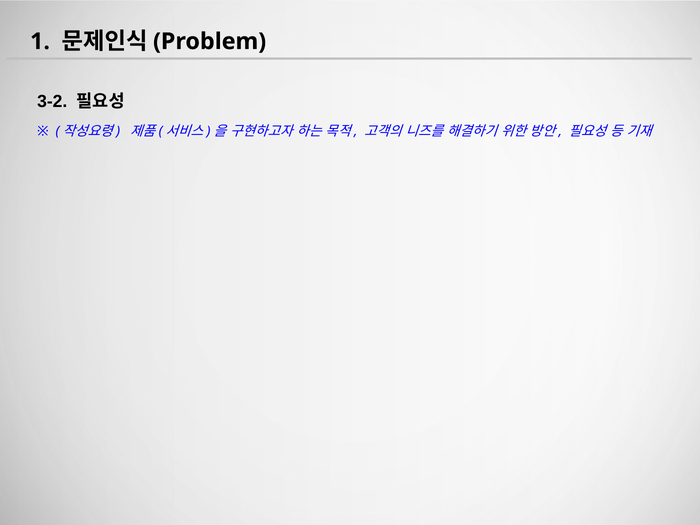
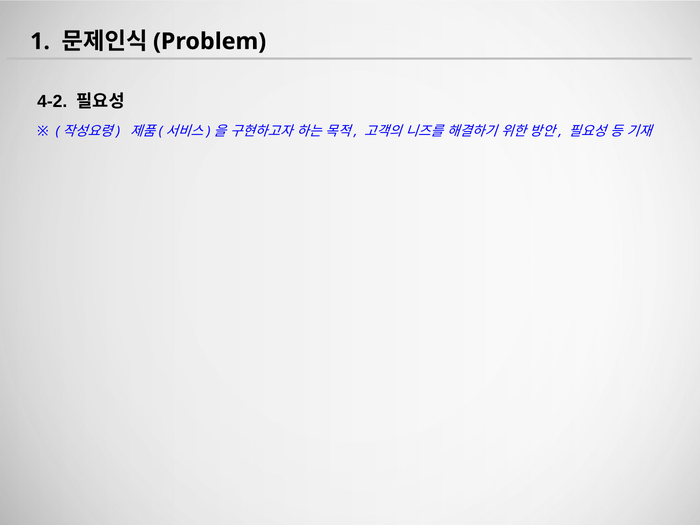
3-2: 3-2 -> 4-2 (52, 101)
